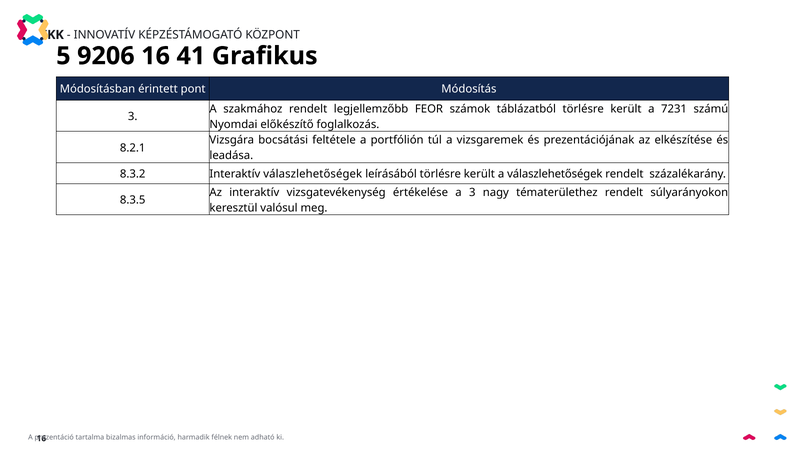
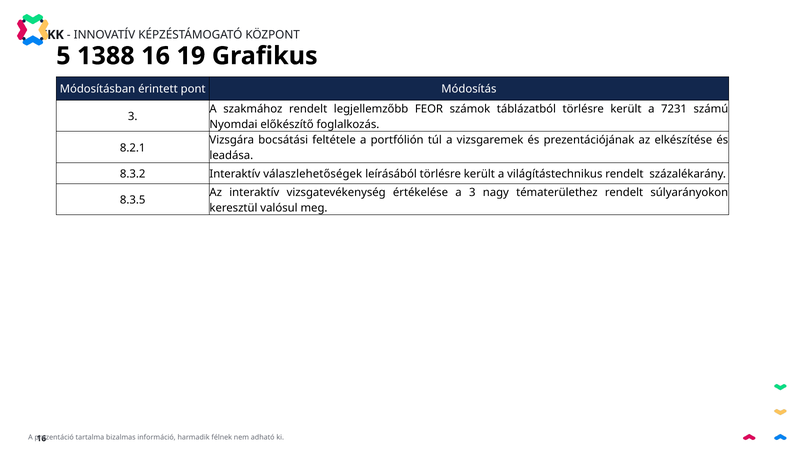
9206: 9206 -> 1388 (106, 56)
41: 41 -> 19 (191, 56)
a válaszlehetőségek: válaszlehetőségek -> világítástechnikus (555, 174)
